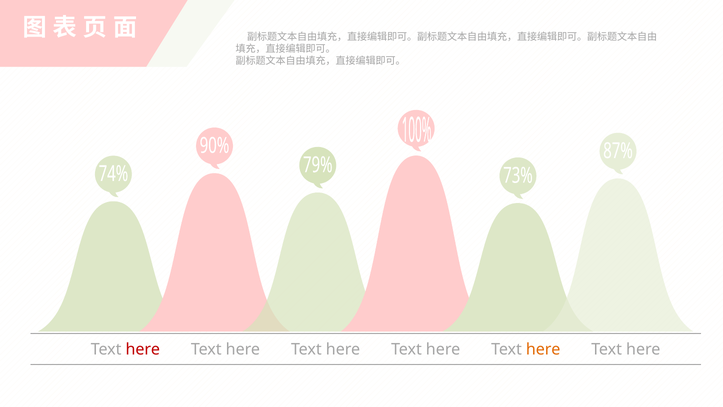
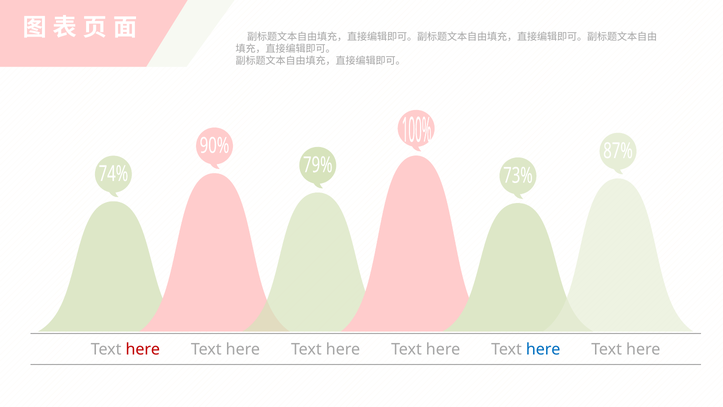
here colour: orange -> blue (543, 349)
